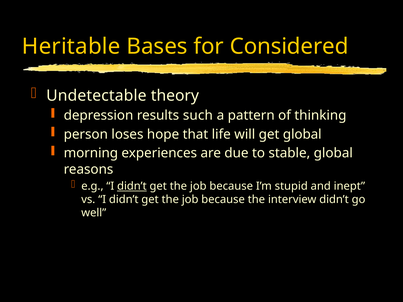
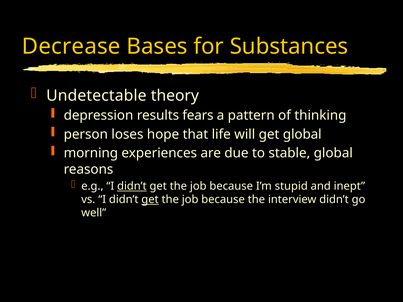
Heritable: Heritable -> Decrease (71, 47)
Considered: Considered -> Substances (289, 47)
such: such -> fears (198, 116)
get underline: none -> present (150, 200)
